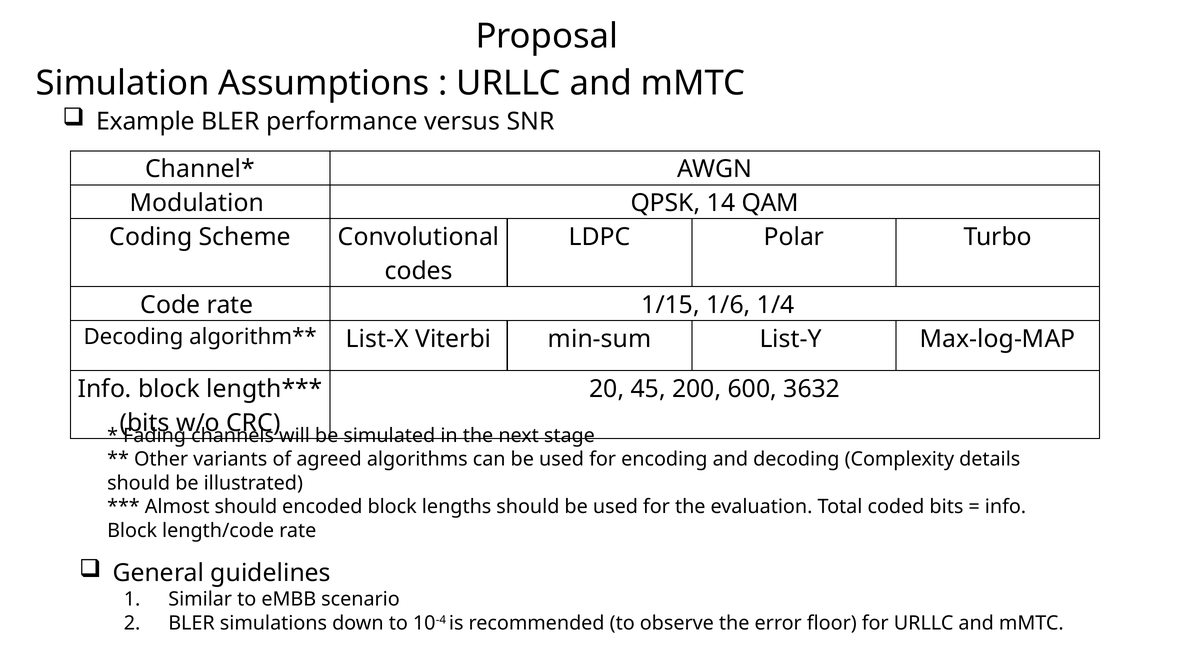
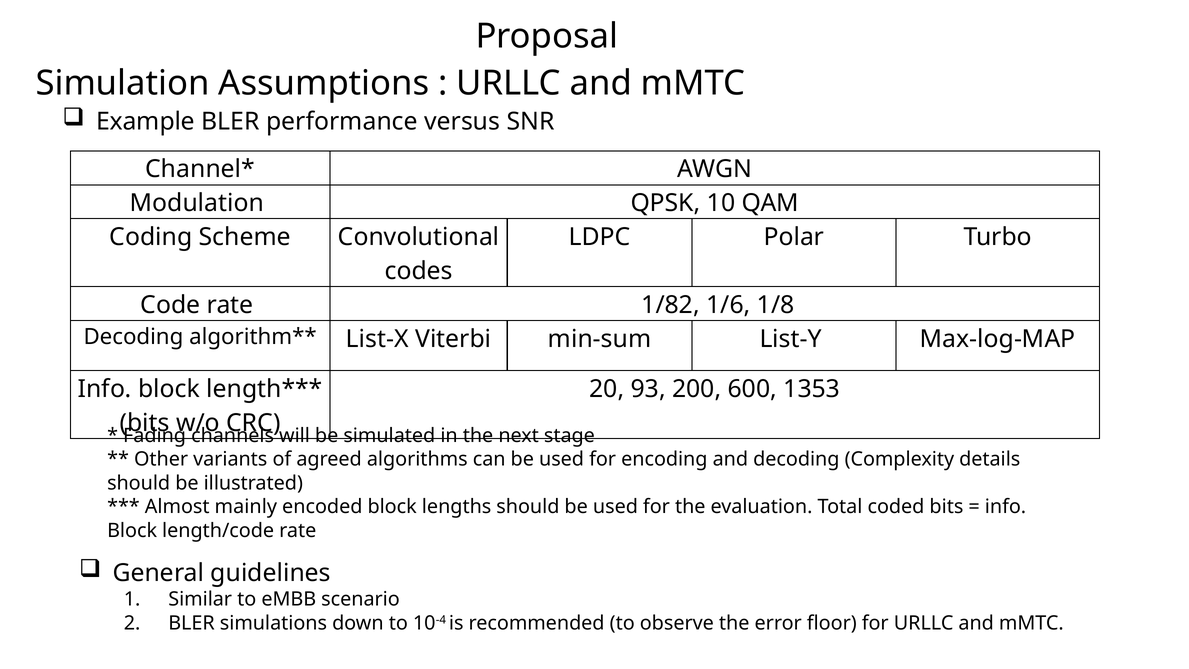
14: 14 -> 10 (721, 203)
1/15: 1/15 -> 1/82 (671, 305)
1/4: 1/4 -> 1/8 (776, 305)
45: 45 -> 93 (648, 389)
3632: 3632 -> 1353 (812, 389)
Almost should: should -> mainly (246, 507)
